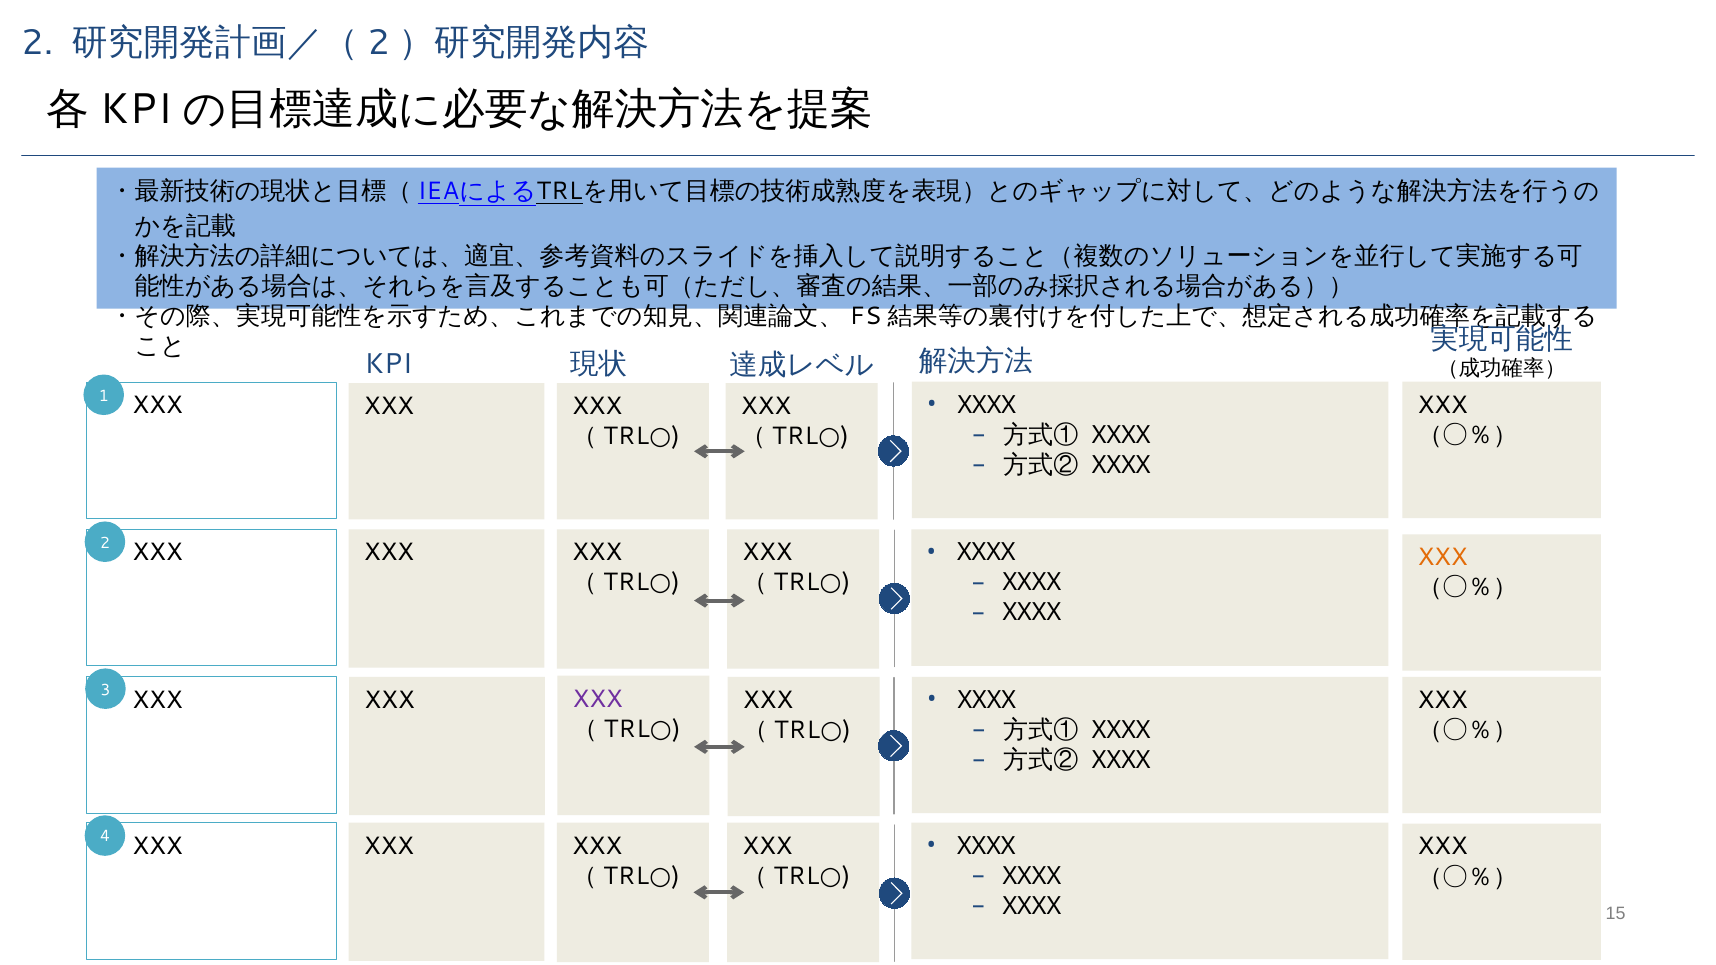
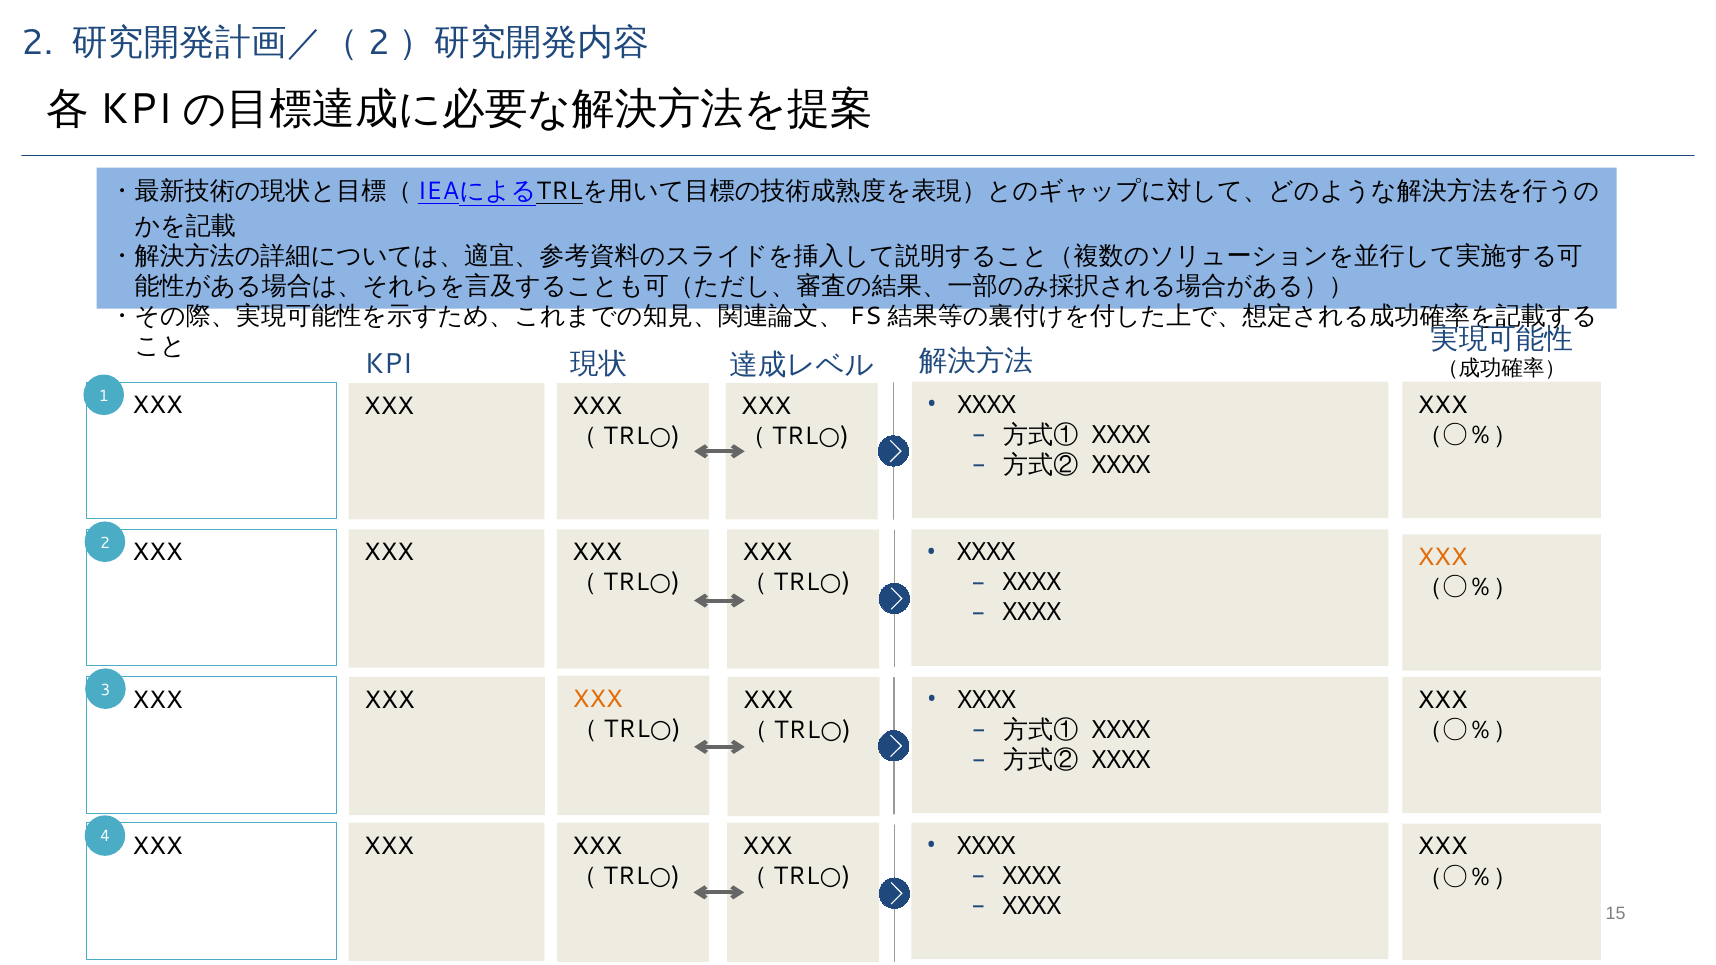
XXX colour: purple -> orange (598, 699)
